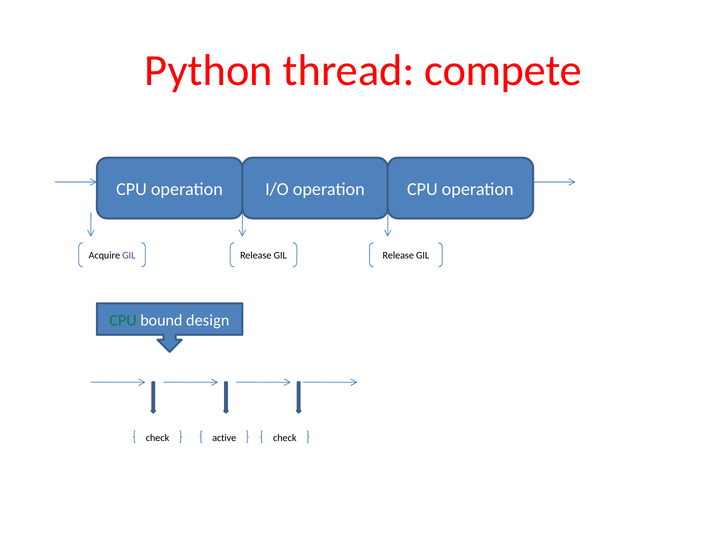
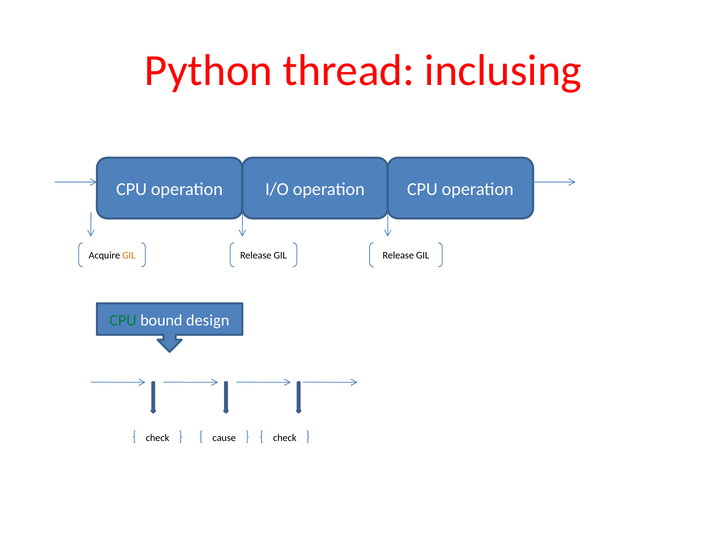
compete: compete -> inclusing (503, 70)
GIL colour: purple -> orange (129, 255)
active: active -> cause (224, 437)
